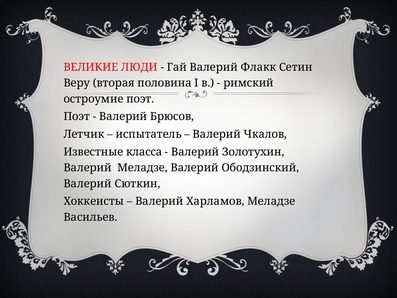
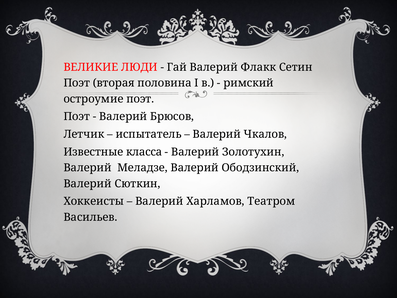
Веру: Веру -> Поэт (77, 83)
Харламов Меладзе: Меладзе -> Театром (271, 201)
